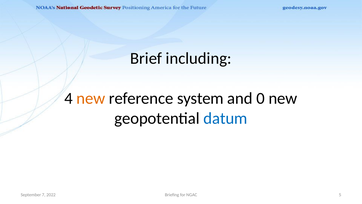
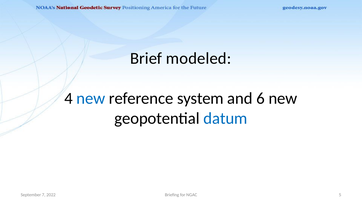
including: including -> modeled (199, 58)
new colour: orange -> blue (91, 98)
0: 0 -> 6 (261, 98)
